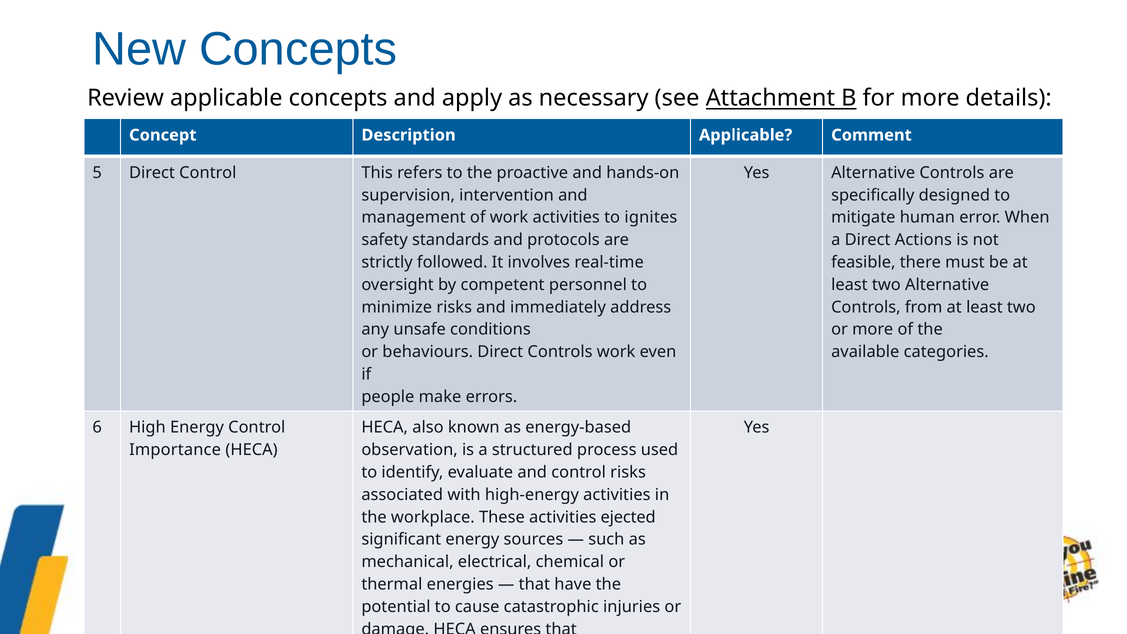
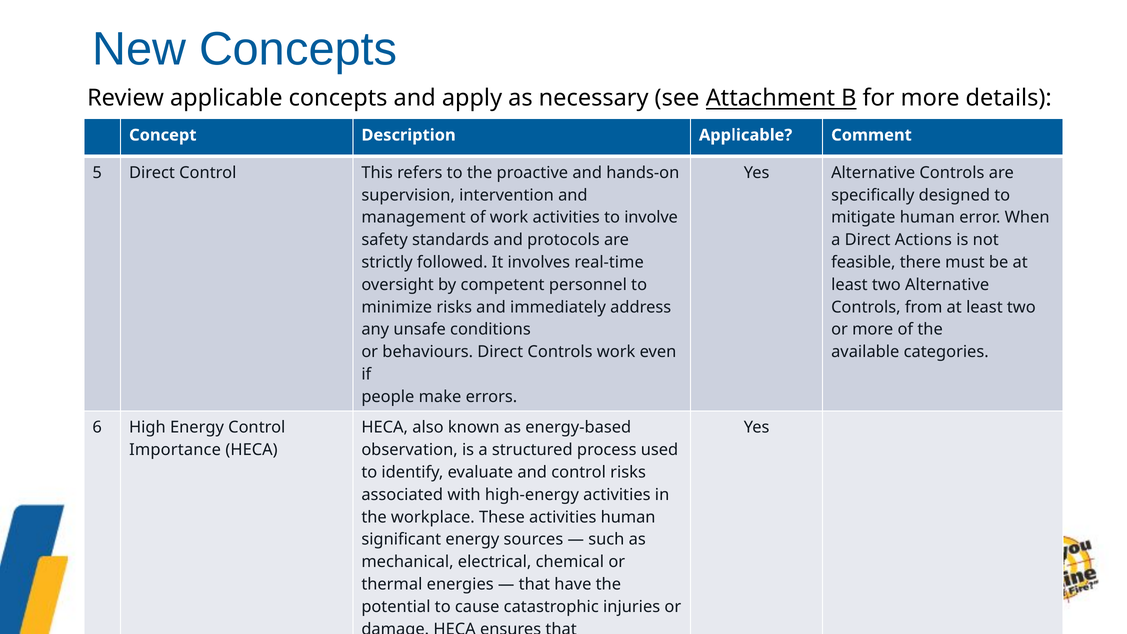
ignites: ignites -> involve (651, 217)
activities ejected: ejected -> human (628, 517)
